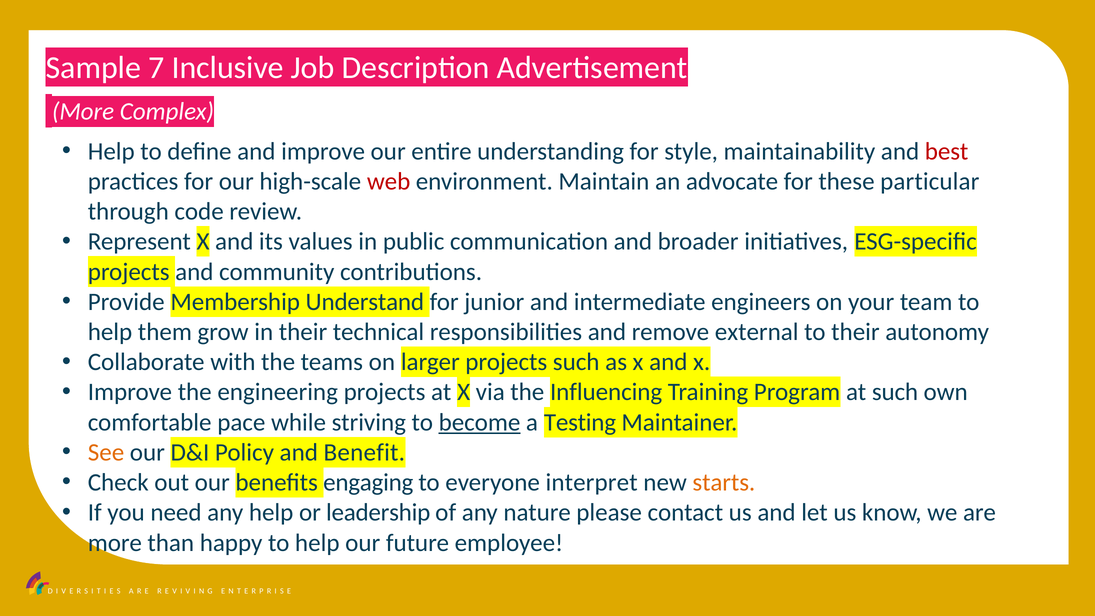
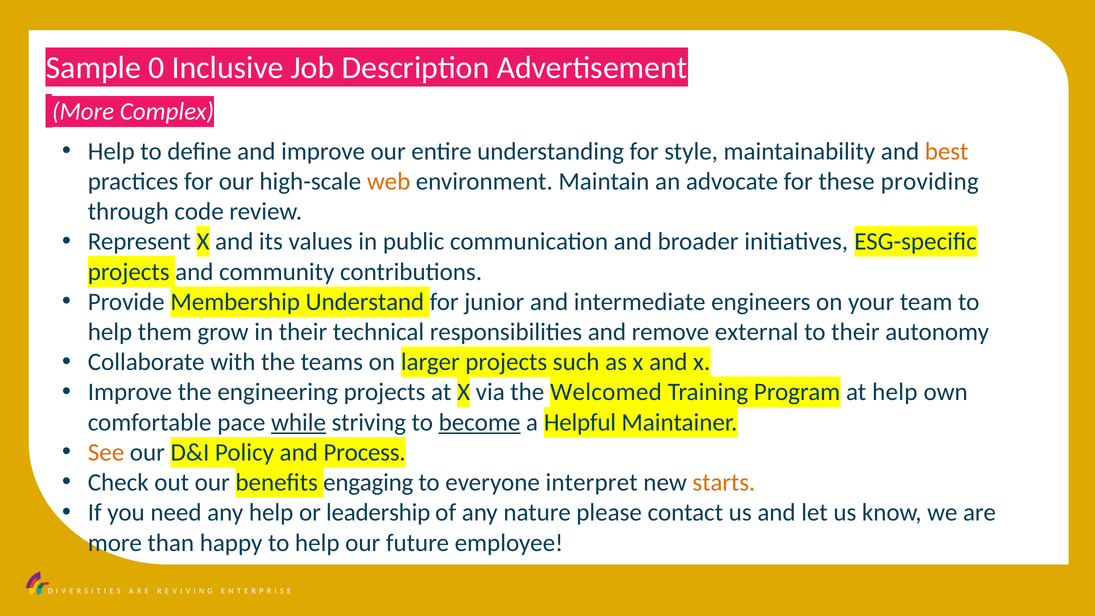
7: 7 -> 0 (156, 67)
best colour: red -> orange (947, 151)
web colour: red -> orange (389, 181)
particular: particular -> providing (930, 181)
Influencing: Influencing -> Welcomed (606, 392)
at such: such -> help (895, 392)
while underline: none -> present (299, 422)
Testing: Testing -> Helpful (580, 422)
Benefit: Benefit -> Process (365, 452)
